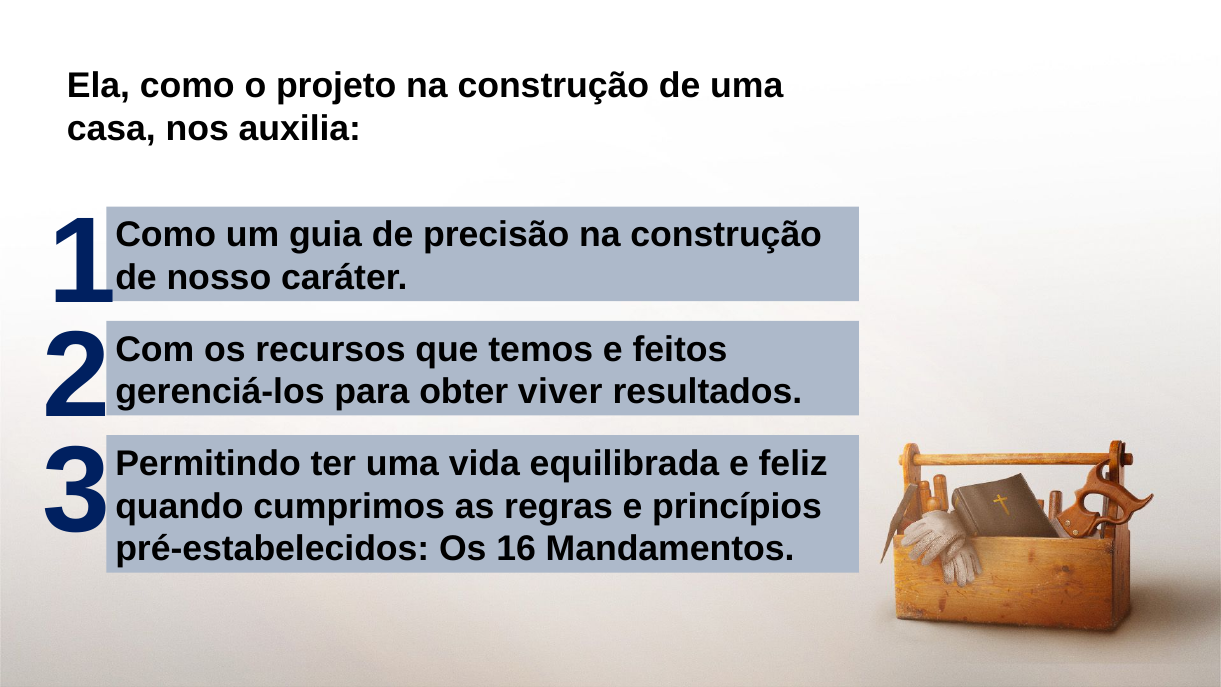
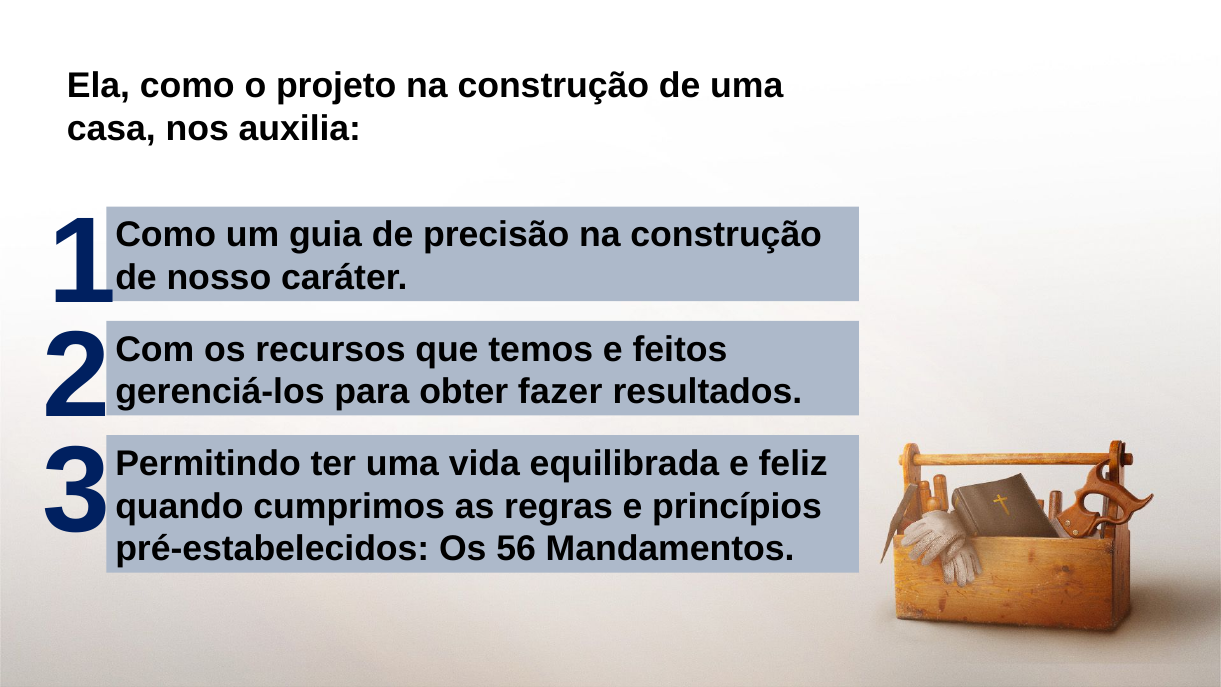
viver: viver -> fazer (560, 392)
16: 16 -> 56 (516, 549)
